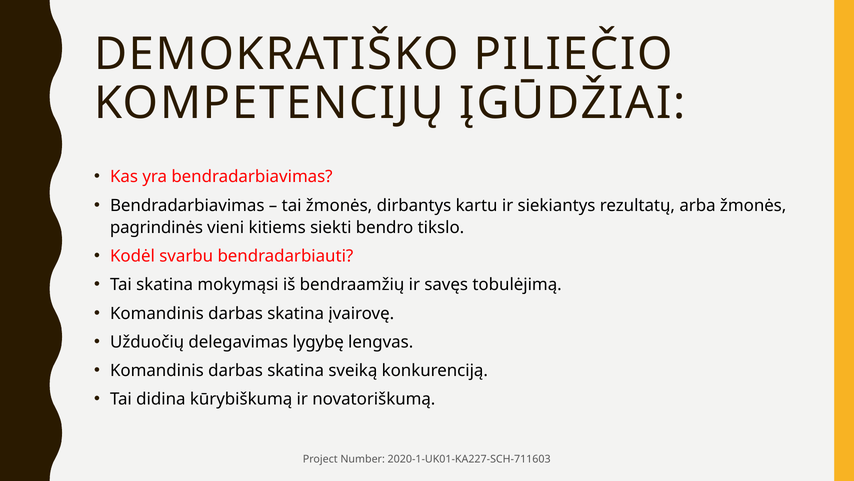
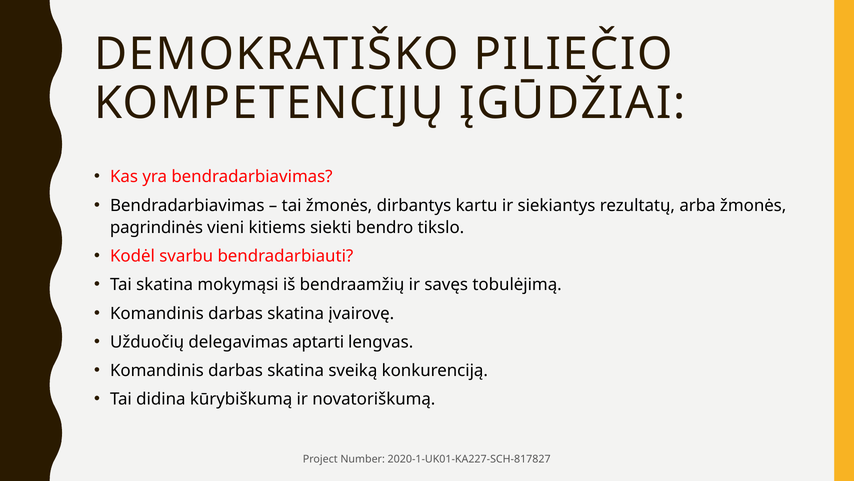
lygybę: lygybę -> aptarti (318, 342)
2020-1-UK01-KA227-SCH-711603: 2020-1-UK01-KA227-SCH-711603 -> 2020-1-UK01-KA227-SCH-817827 (469, 459)
